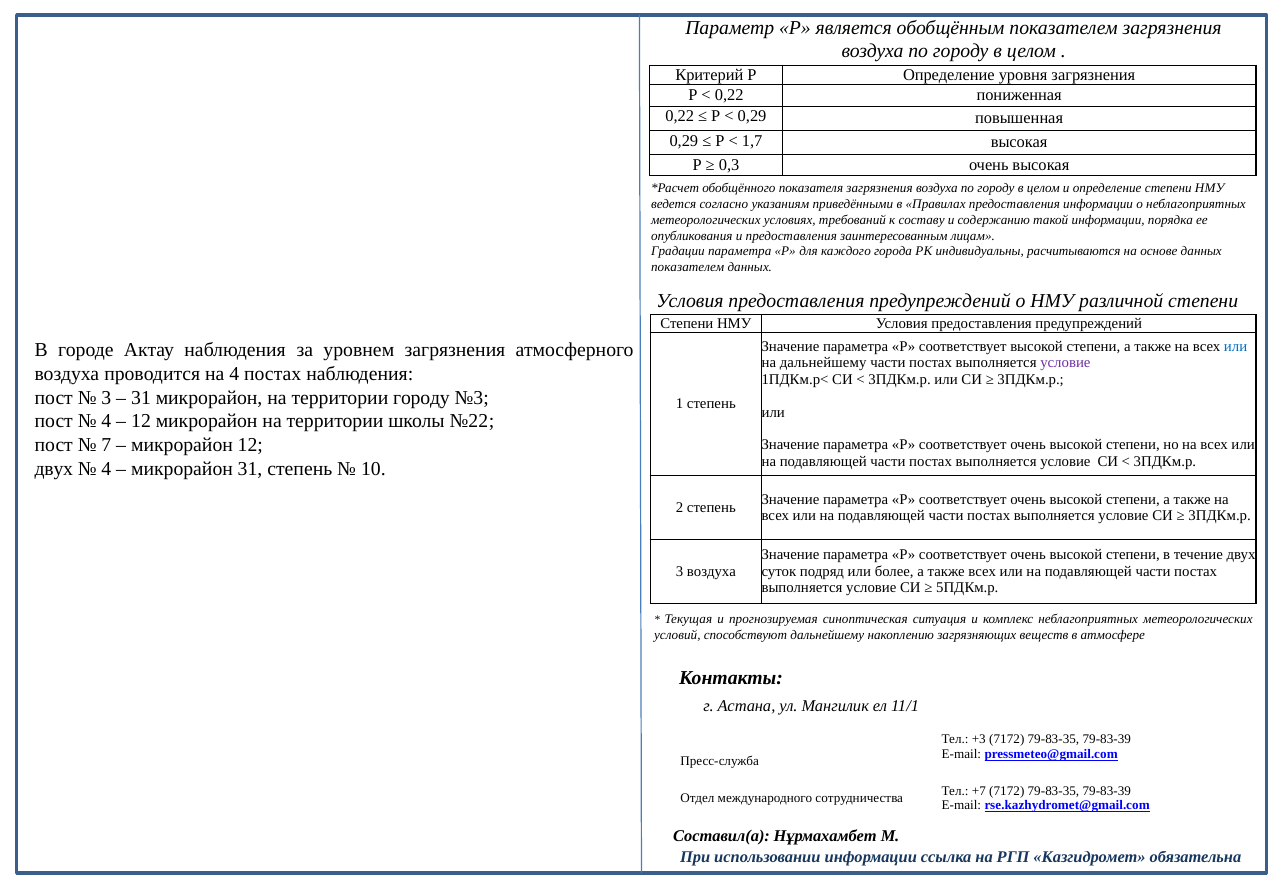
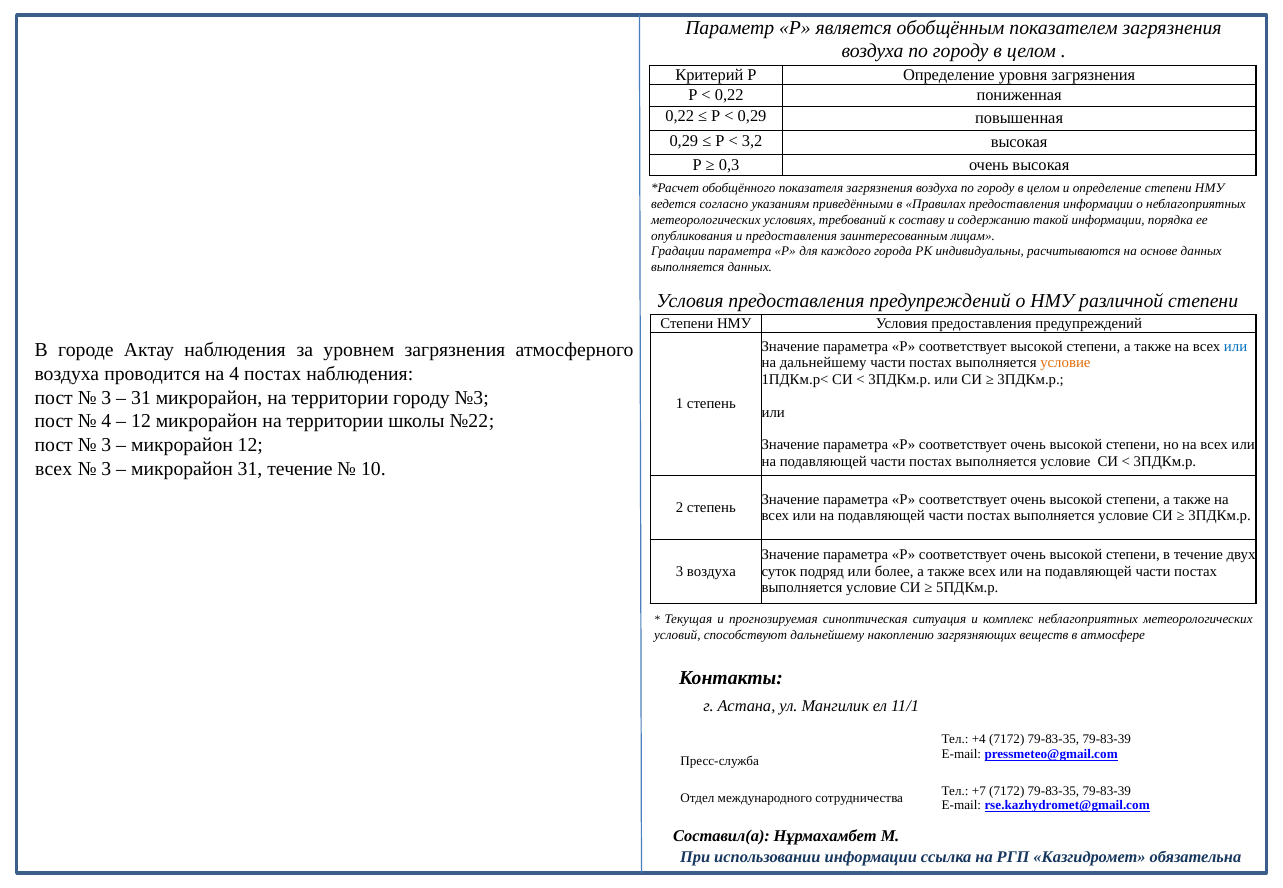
1,7: 1,7 -> 3,2 (752, 141)
показателем: показателем -> выполняется (688, 267)
условие colour: purple -> orange (1065, 363)
7: 7 -> 3 (106, 445)
двух: двух -> всех (54, 469)
4: 4 -> 3 (106, 469)
31 степень: степень -> течение (300, 469)
+3: +3 -> +4 (979, 740)
